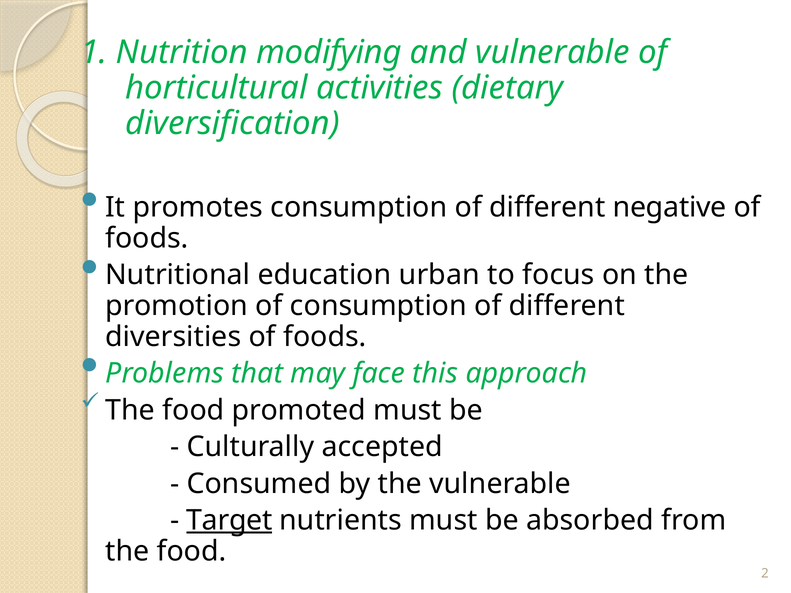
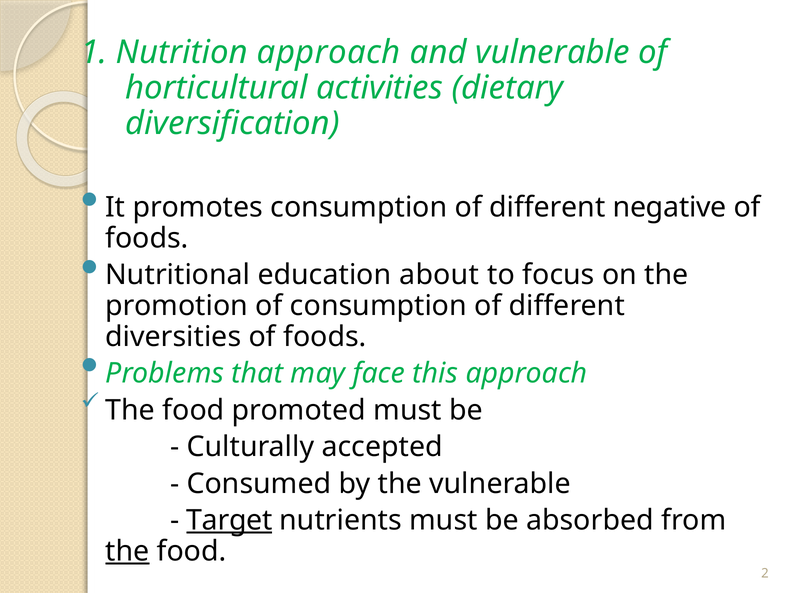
Nutrition modifying: modifying -> approach (329, 52)
urban: urban -> about (439, 275)
the underline: none -> present (127, 551)
